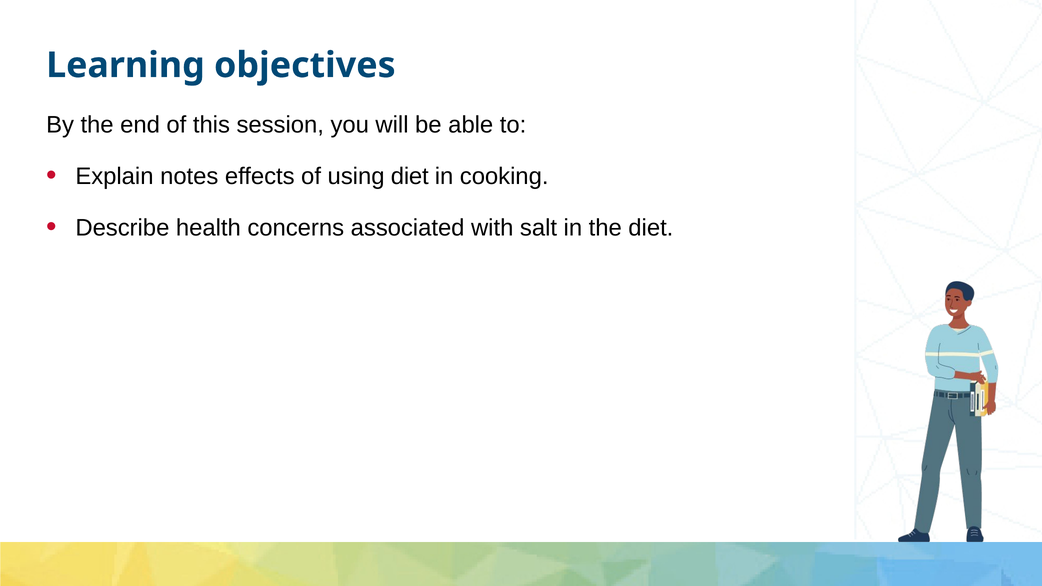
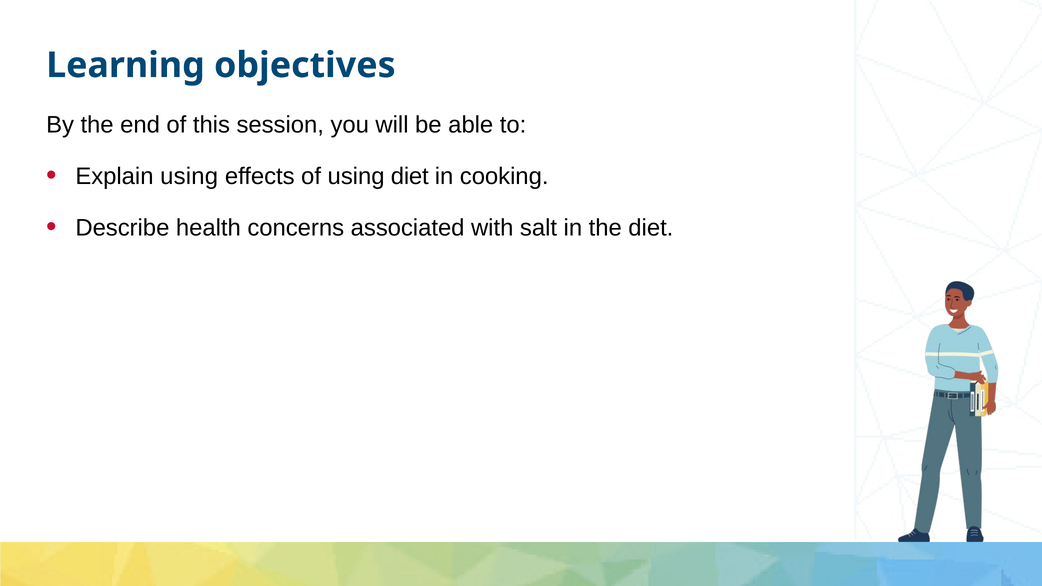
Explain notes: notes -> using (189, 176)
